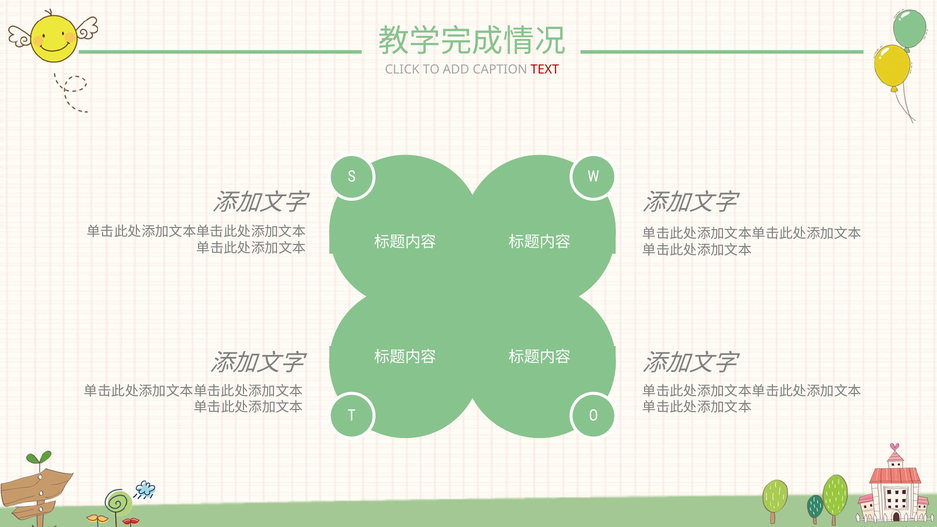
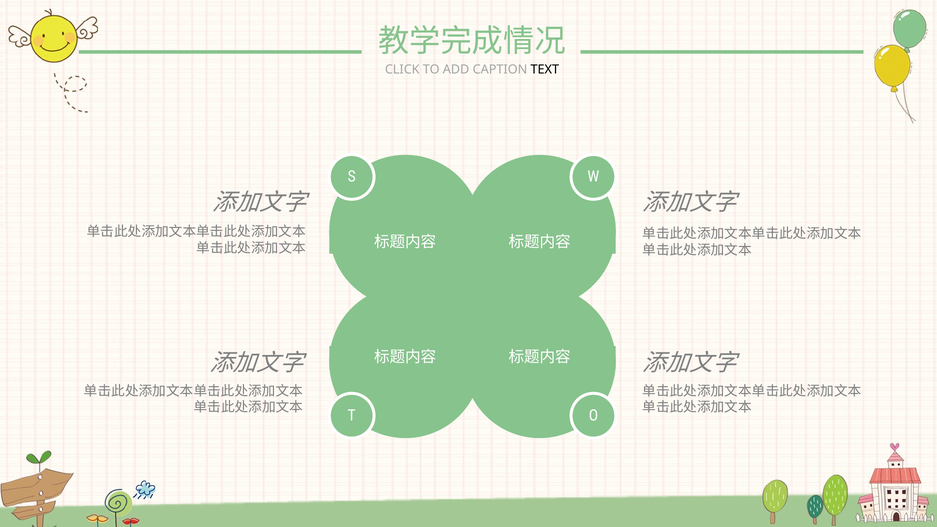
TEXT colour: red -> black (545, 70)
